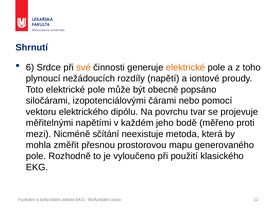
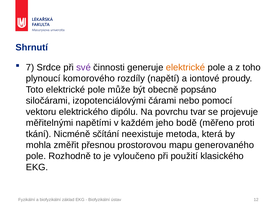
6: 6 -> 7 (30, 68)
své colour: orange -> purple (84, 68)
nežádoucích: nežádoucích -> komorového (89, 79)
mezi: mezi -> tkání (39, 134)
